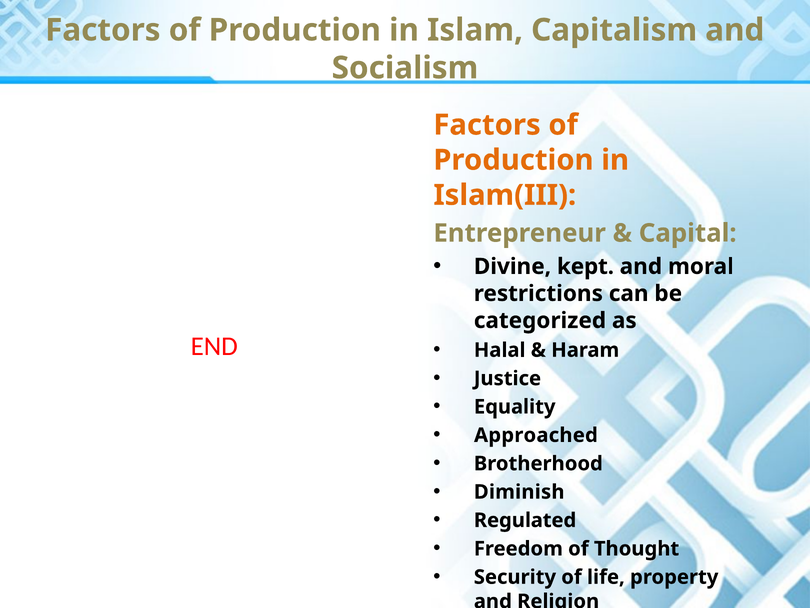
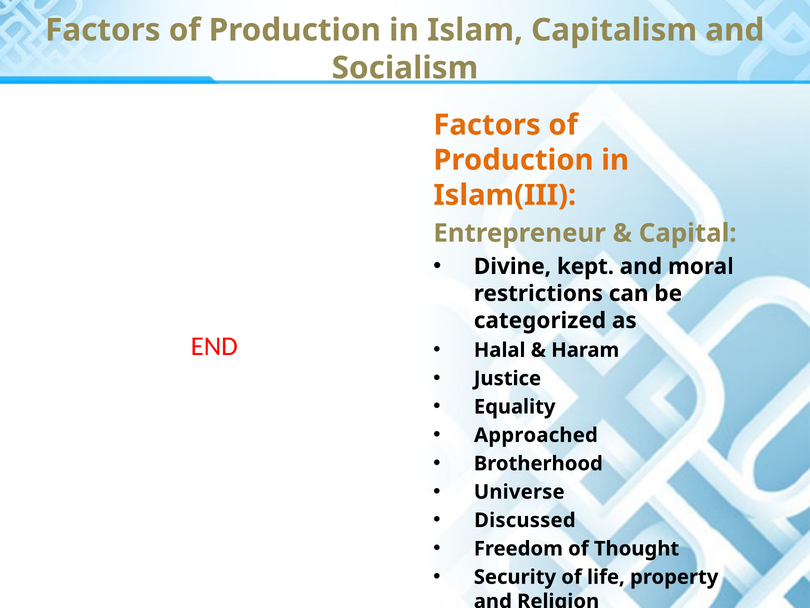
Diminish: Diminish -> Universe (519, 492)
Regulated: Regulated -> Discussed (525, 520)
